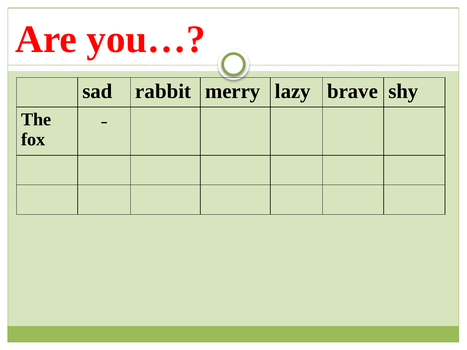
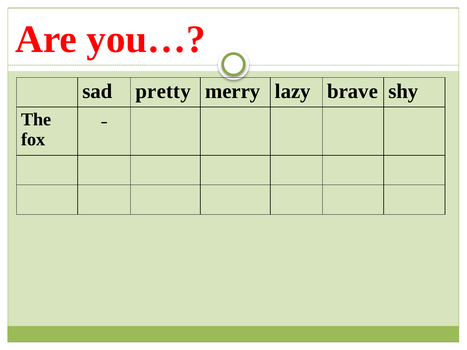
rabbit: rabbit -> pretty (163, 92)
